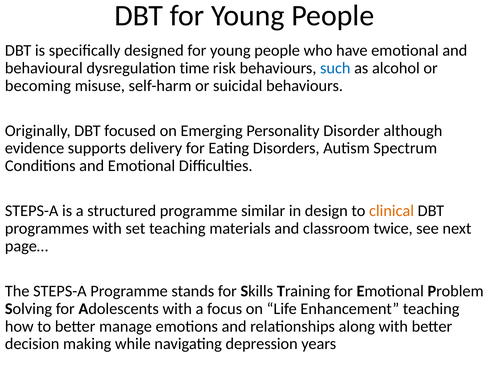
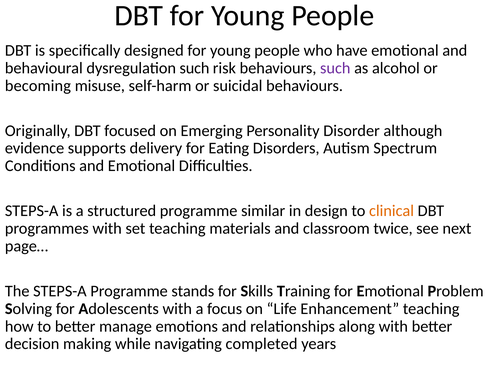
dysregulation time: time -> such (194, 68)
such colour: blue -> purple (335, 68)
depression: depression -> completed (262, 344)
